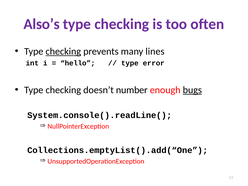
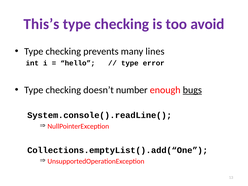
Also’s: Also’s -> This’s (41, 24)
often: often -> avoid (207, 24)
checking underline: present -> none (63, 51)
